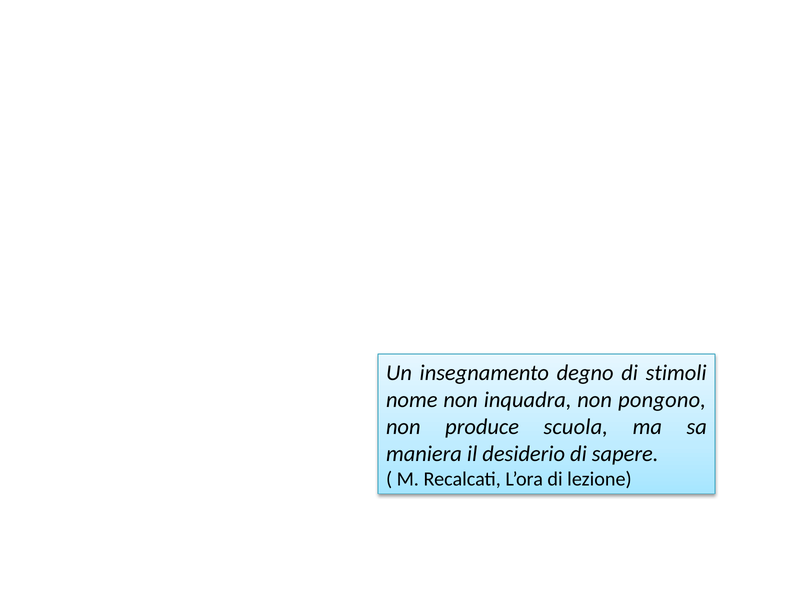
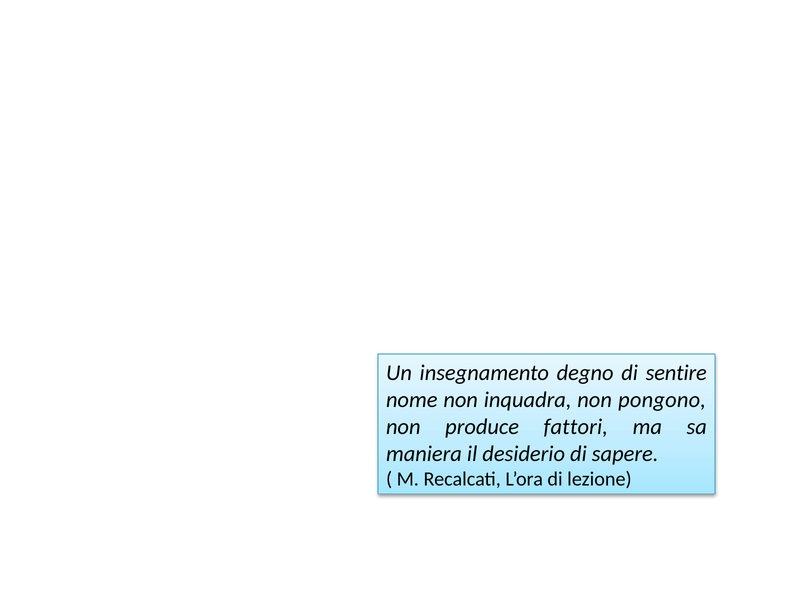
stimoli: stimoli -> sentire (676, 372)
scuola: scuola -> fattori (576, 426)
